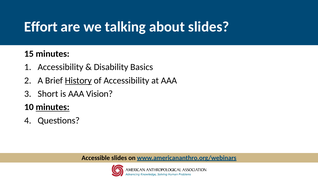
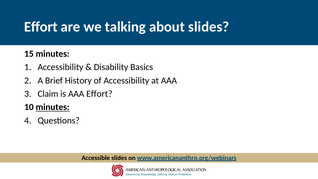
History underline: present -> none (78, 80)
Short: Short -> Claim (48, 94)
AAA Vision: Vision -> Effort (99, 94)
